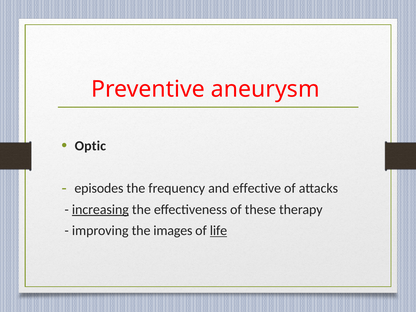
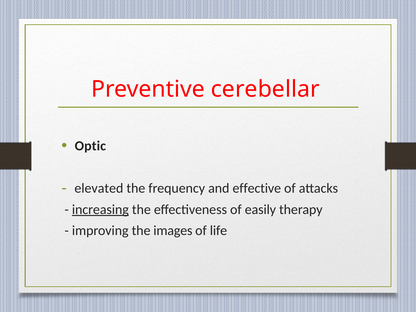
aneurysm: aneurysm -> cerebellar (265, 89)
episodes: episodes -> elevated (99, 188)
these: these -> easily (260, 209)
life underline: present -> none (218, 231)
